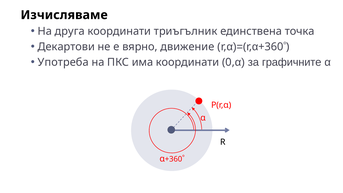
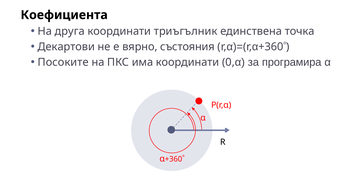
Изчисляваме: Изчисляваме -> Коефициента (64, 15)
движение: движение -> състояния (187, 47)
Употреба: Употреба -> Посоките (63, 62)
графичните: графичните -> програмира (292, 62)
